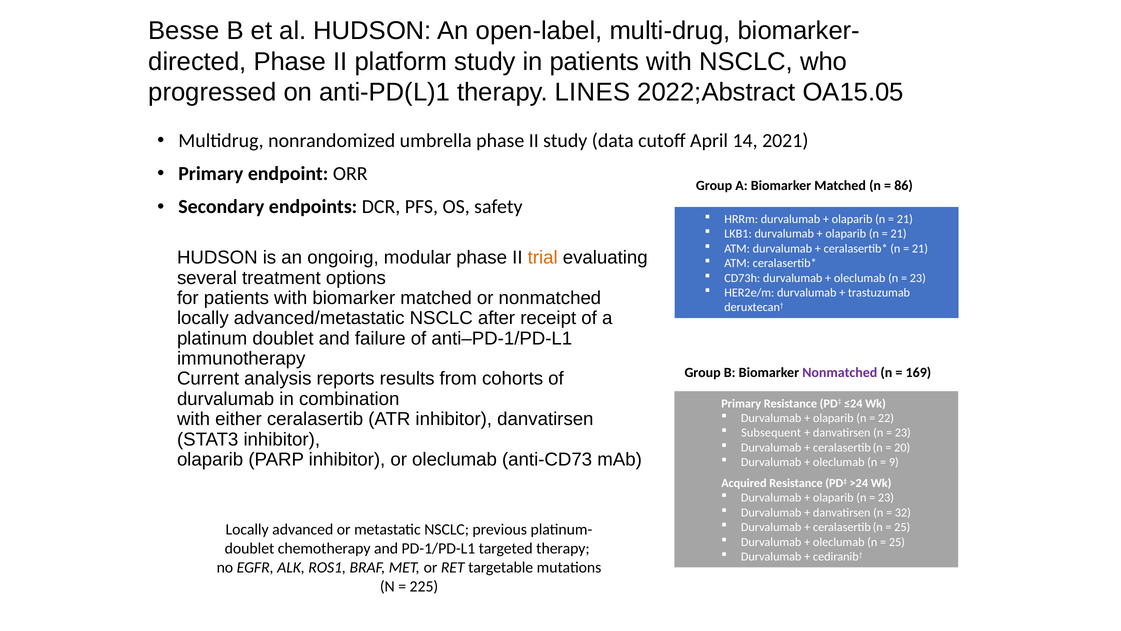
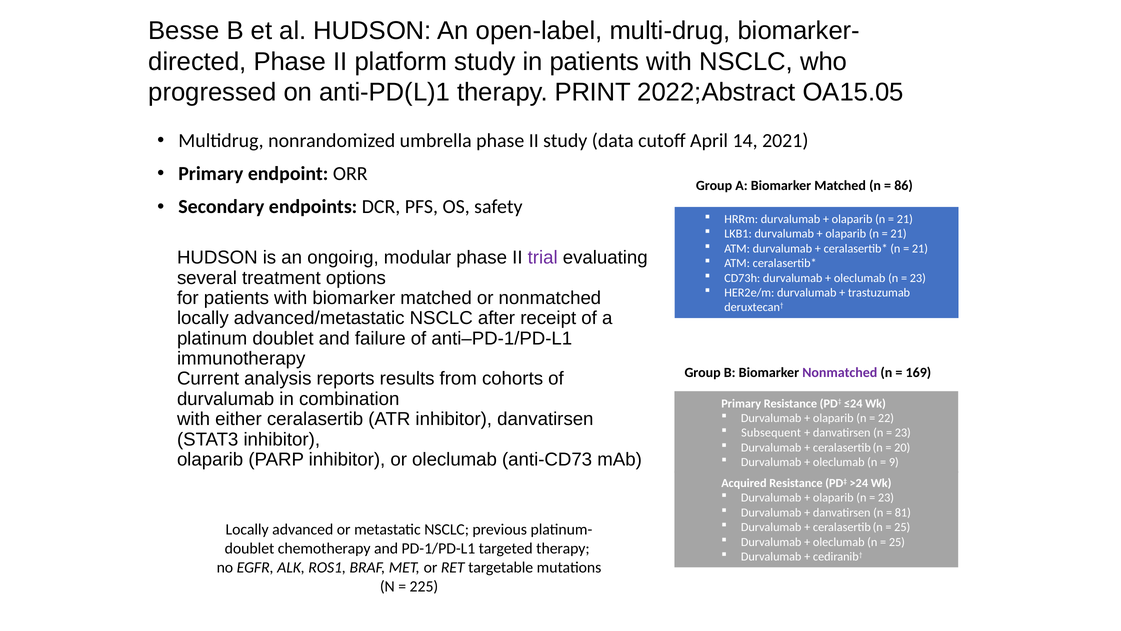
LINES: LINES -> PRINT (593, 92)
trial colour: orange -> purple (543, 258)
32: 32 -> 81 (903, 512)
